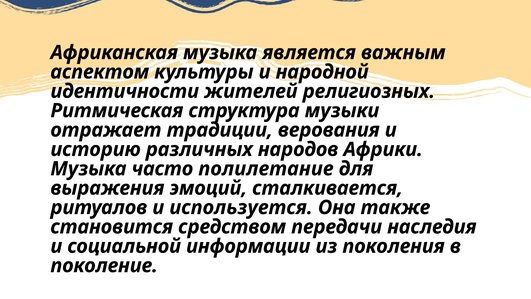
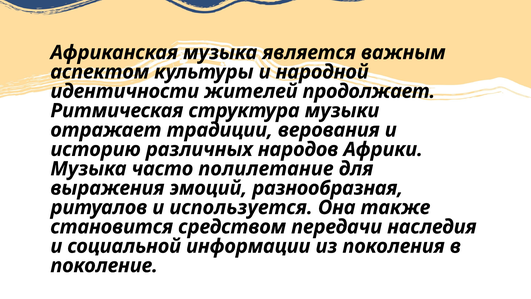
религиозных: религиозных -> продолжает (369, 91)
сталкивается: сталкивается -> разнообразная (328, 188)
